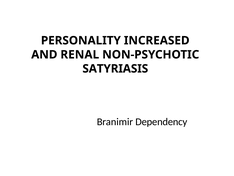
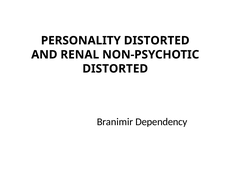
PERSONALITY INCREASED: INCREASED -> DISTORTED (157, 40)
SATYRIASIS: SATYRIASIS -> DISTORTED (115, 69)
